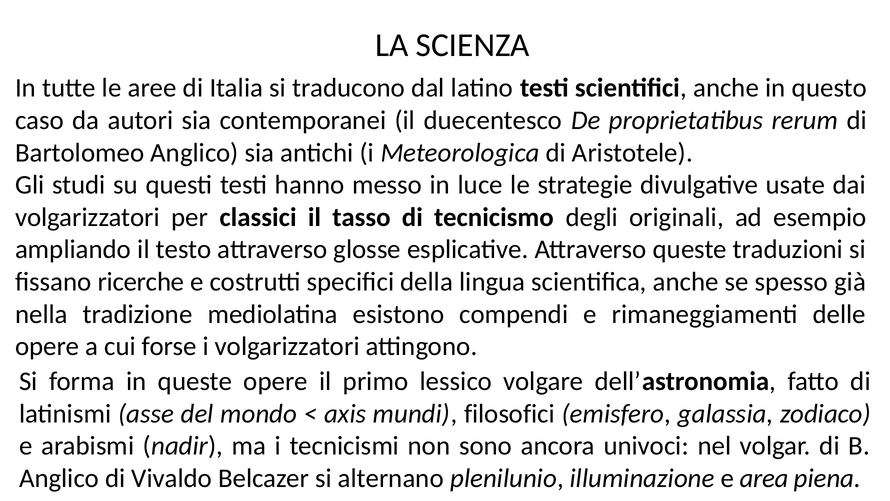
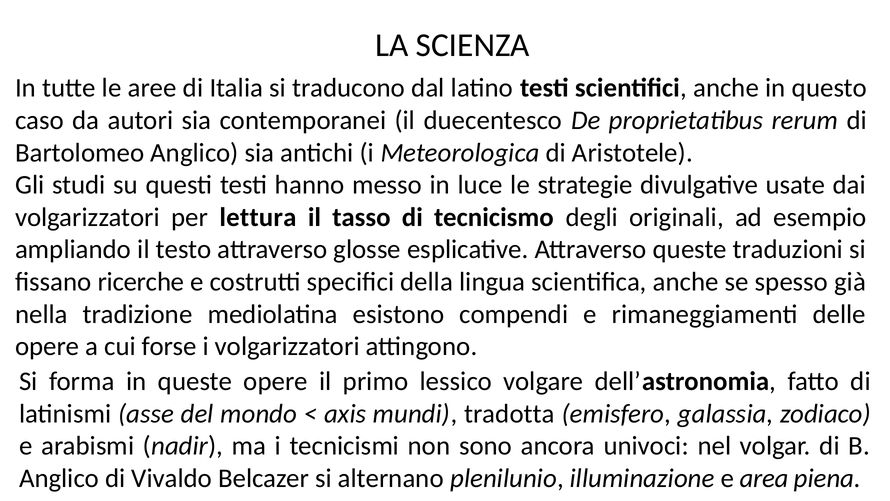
classici: classici -> lettura (258, 217)
filosofici: filosofici -> tradotta (509, 413)
